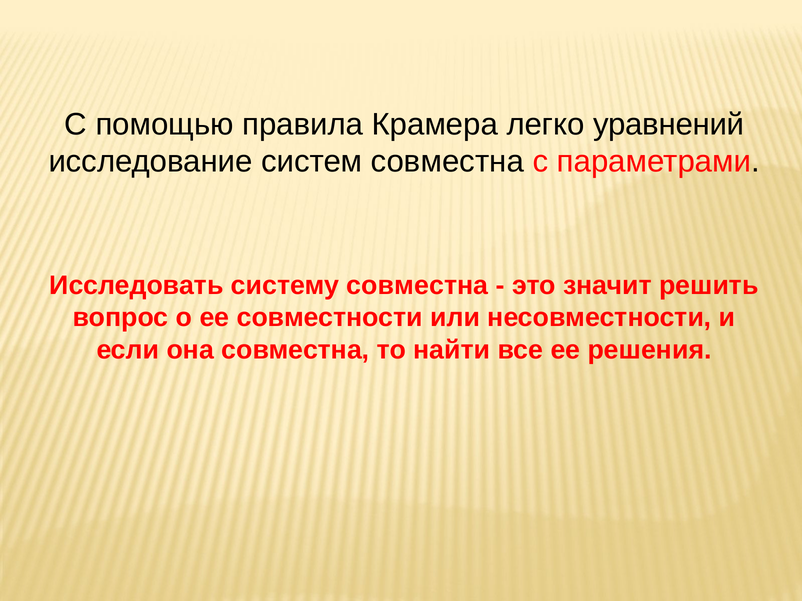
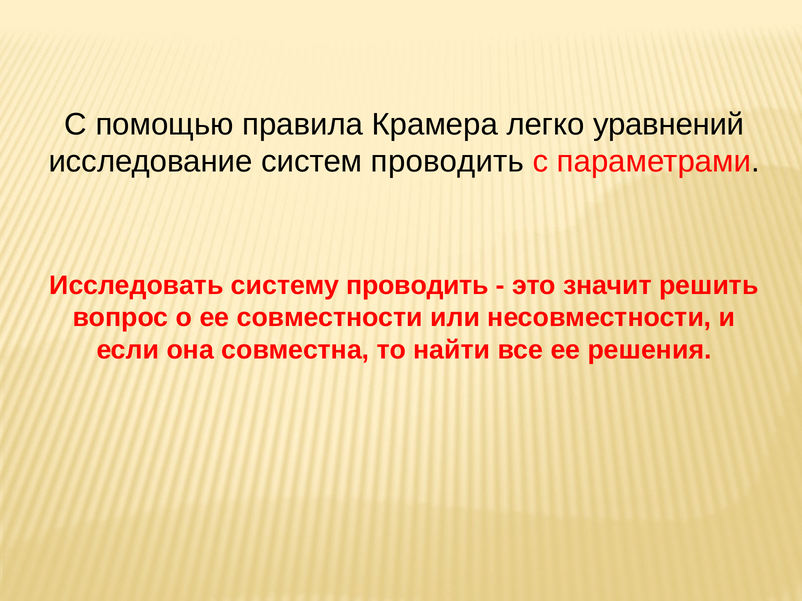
систем совместна: совместна -> проводить (447, 162)
систему совместна: совместна -> проводить (418, 286)
